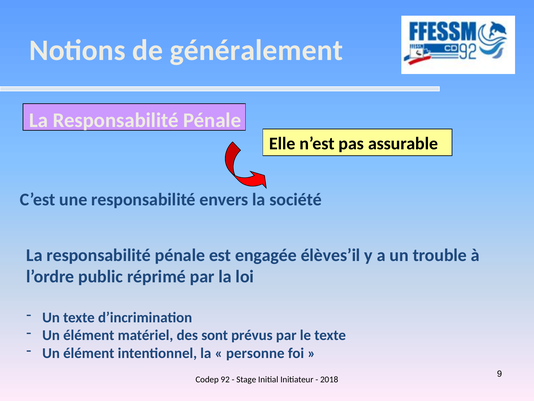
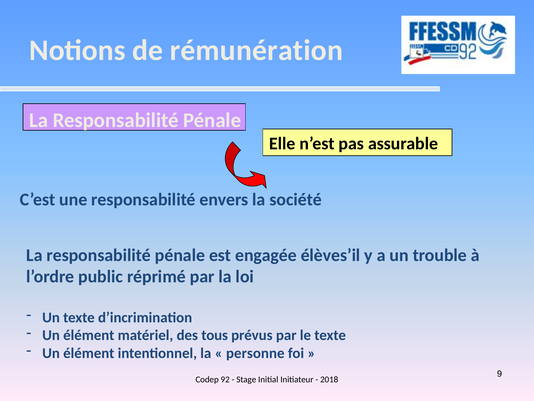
généralement: généralement -> rémunération (256, 50)
sont: sont -> tous (215, 335)
